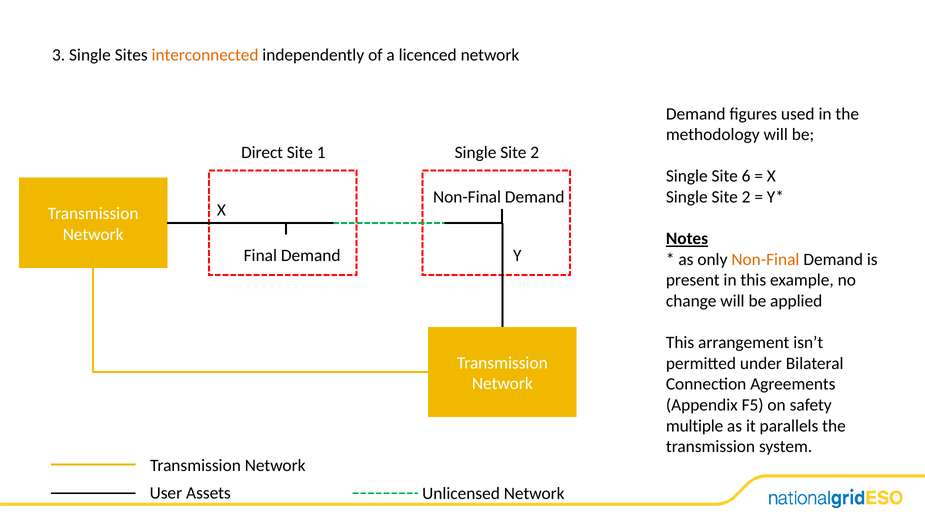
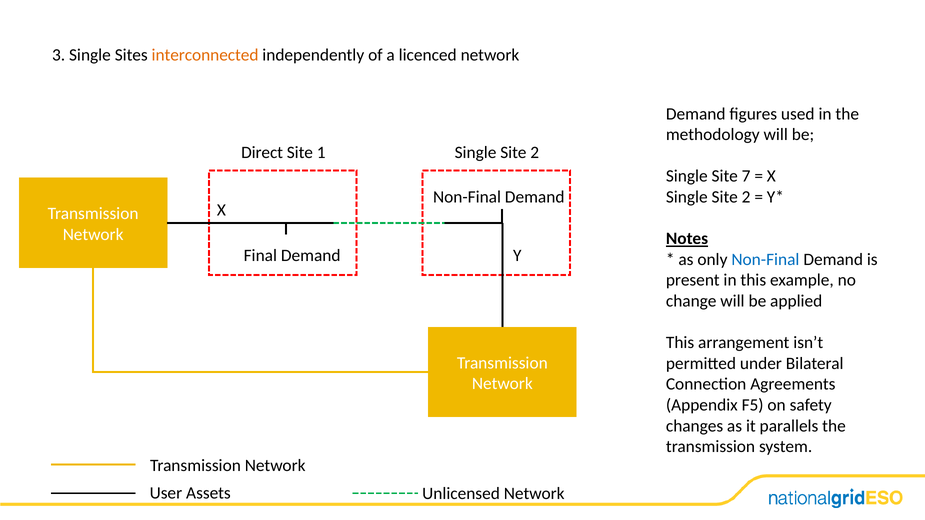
6: 6 -> 7 (746, 176)
Non-Final colour: orange -> blue (765, 260)
multiple: multiple -> changes (695, 426)
